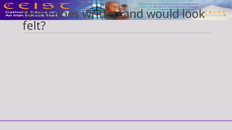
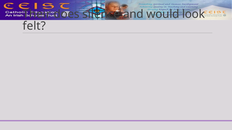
Spirit: Spirit -> Their (37, 14)
written: written -> silence (101, 14)
